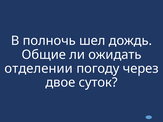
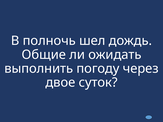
отделении: отделении -> выполнить (39, 69)
